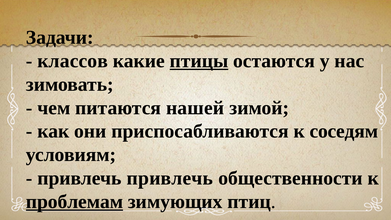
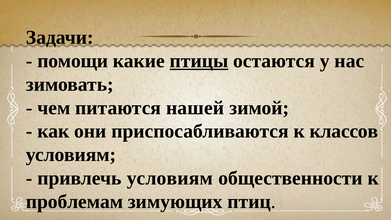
классов: классов -> помощи (73, 61)
соседям: соседям -> классов (344, 131)
привлечь привлечь: привлечь -> условиям (170, 178)
проблемам underline: present -> none (75, 202)
